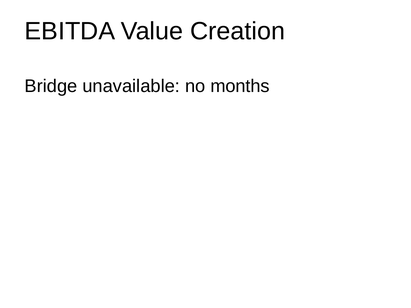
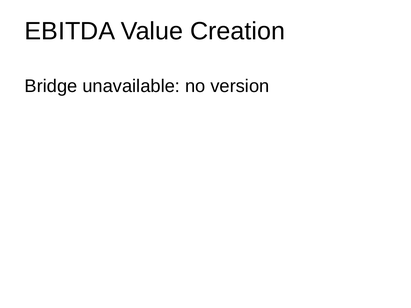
months: months -> version (240, 86)
